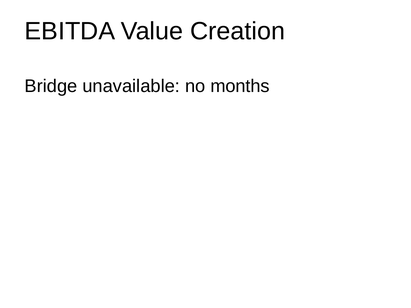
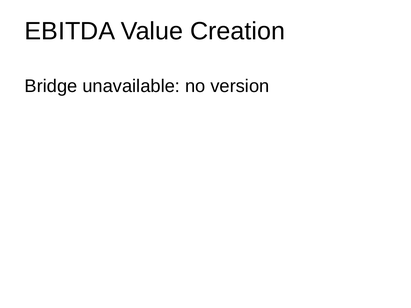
months: months -> version (240, 86)
